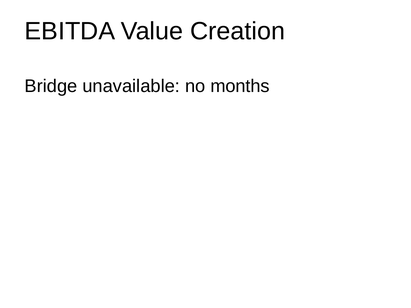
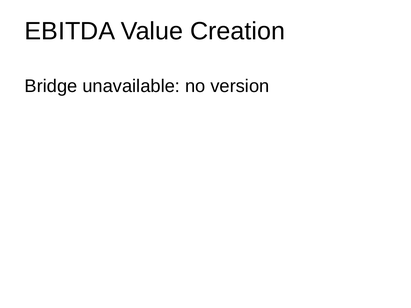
months: months -> version (240, 86)
